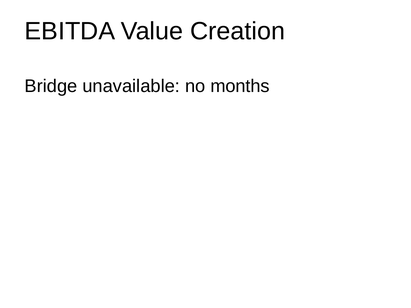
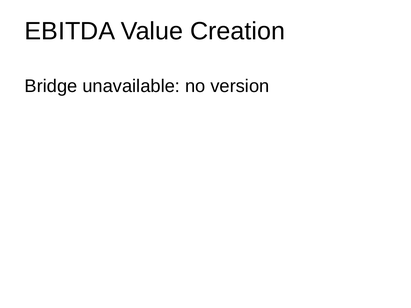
months: months -> version (240, 86)
